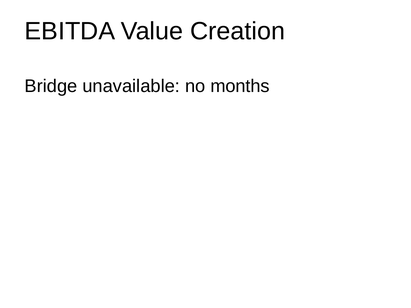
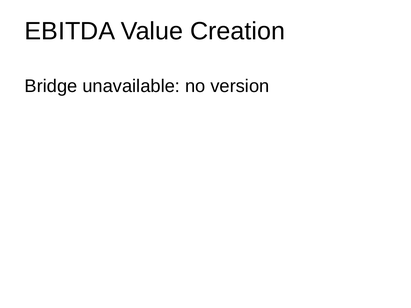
months: months -> version (240, 86)
